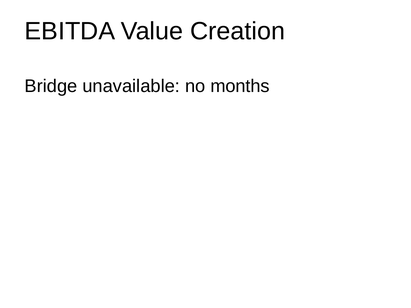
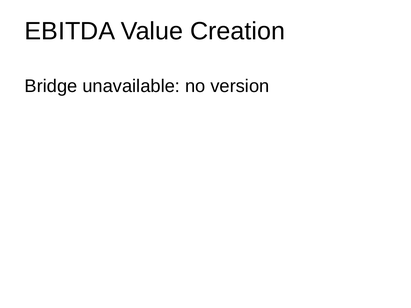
months: months -> version (240, 86)
